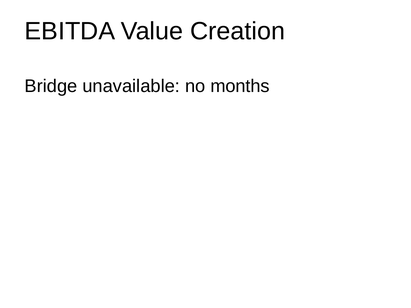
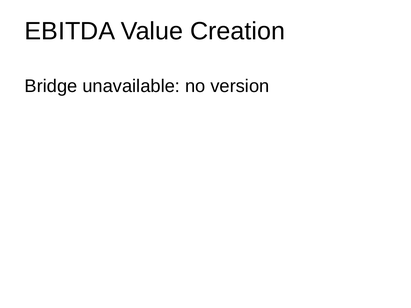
months: months -> version (240, 86)
